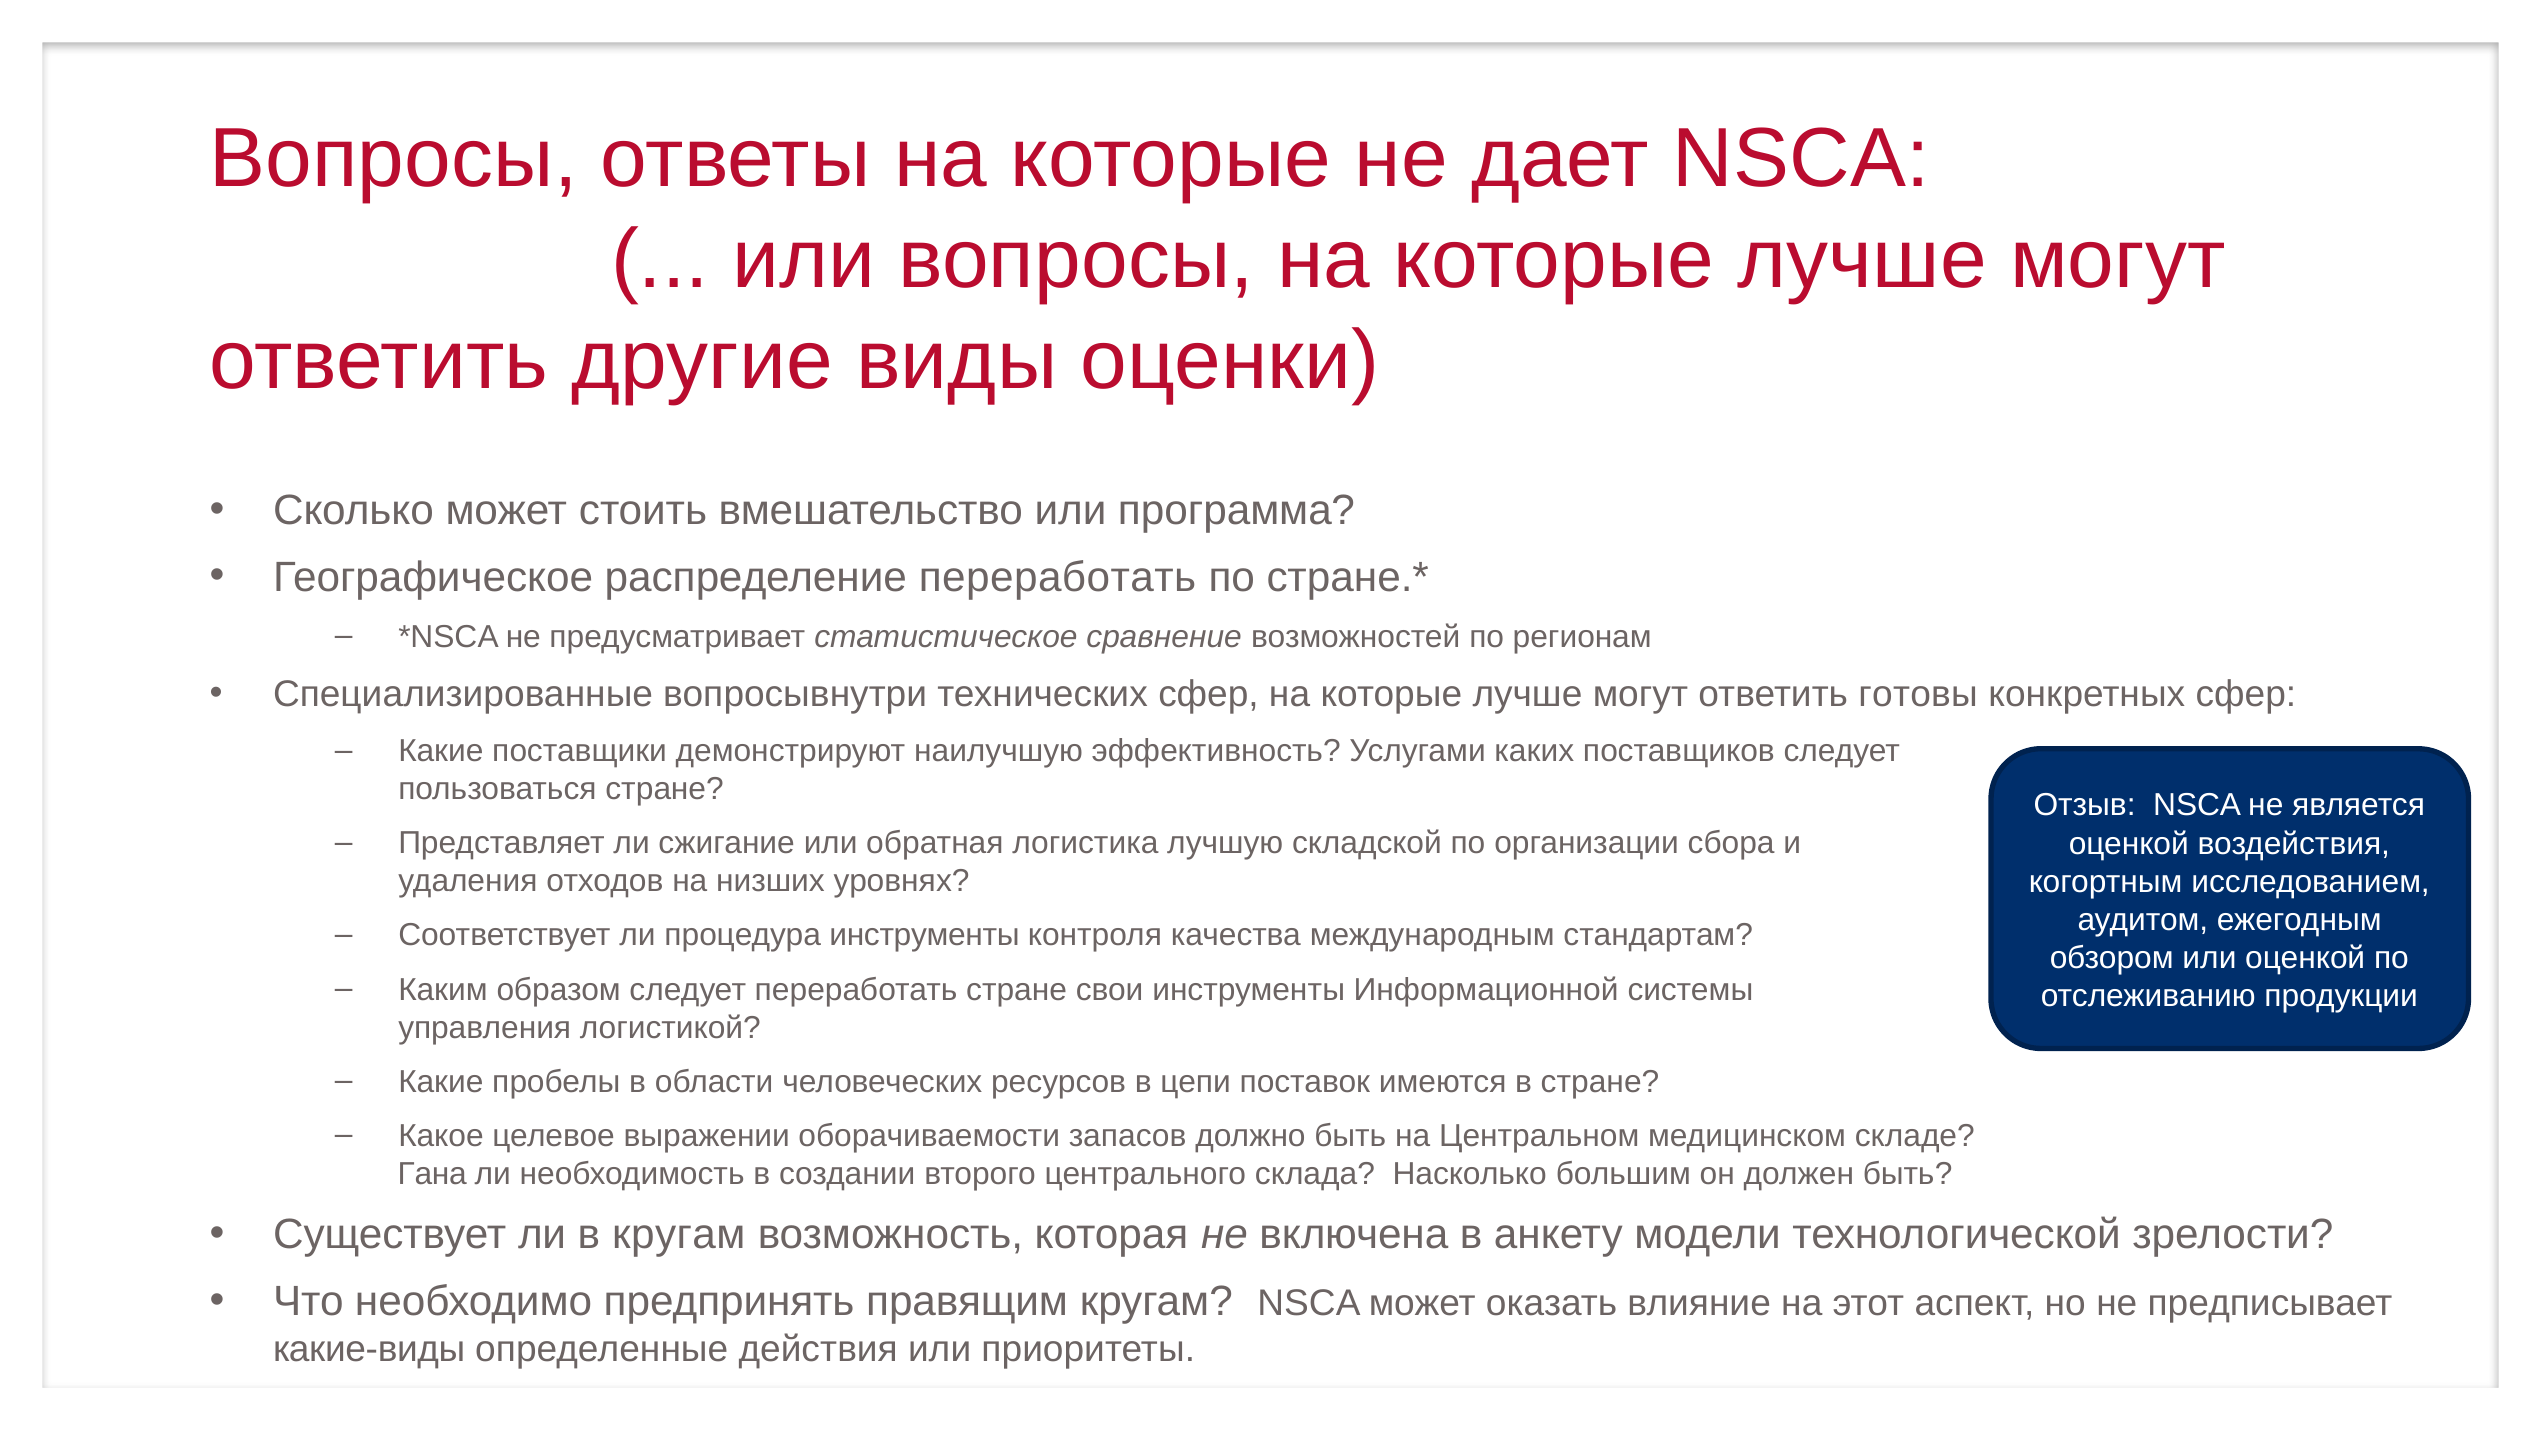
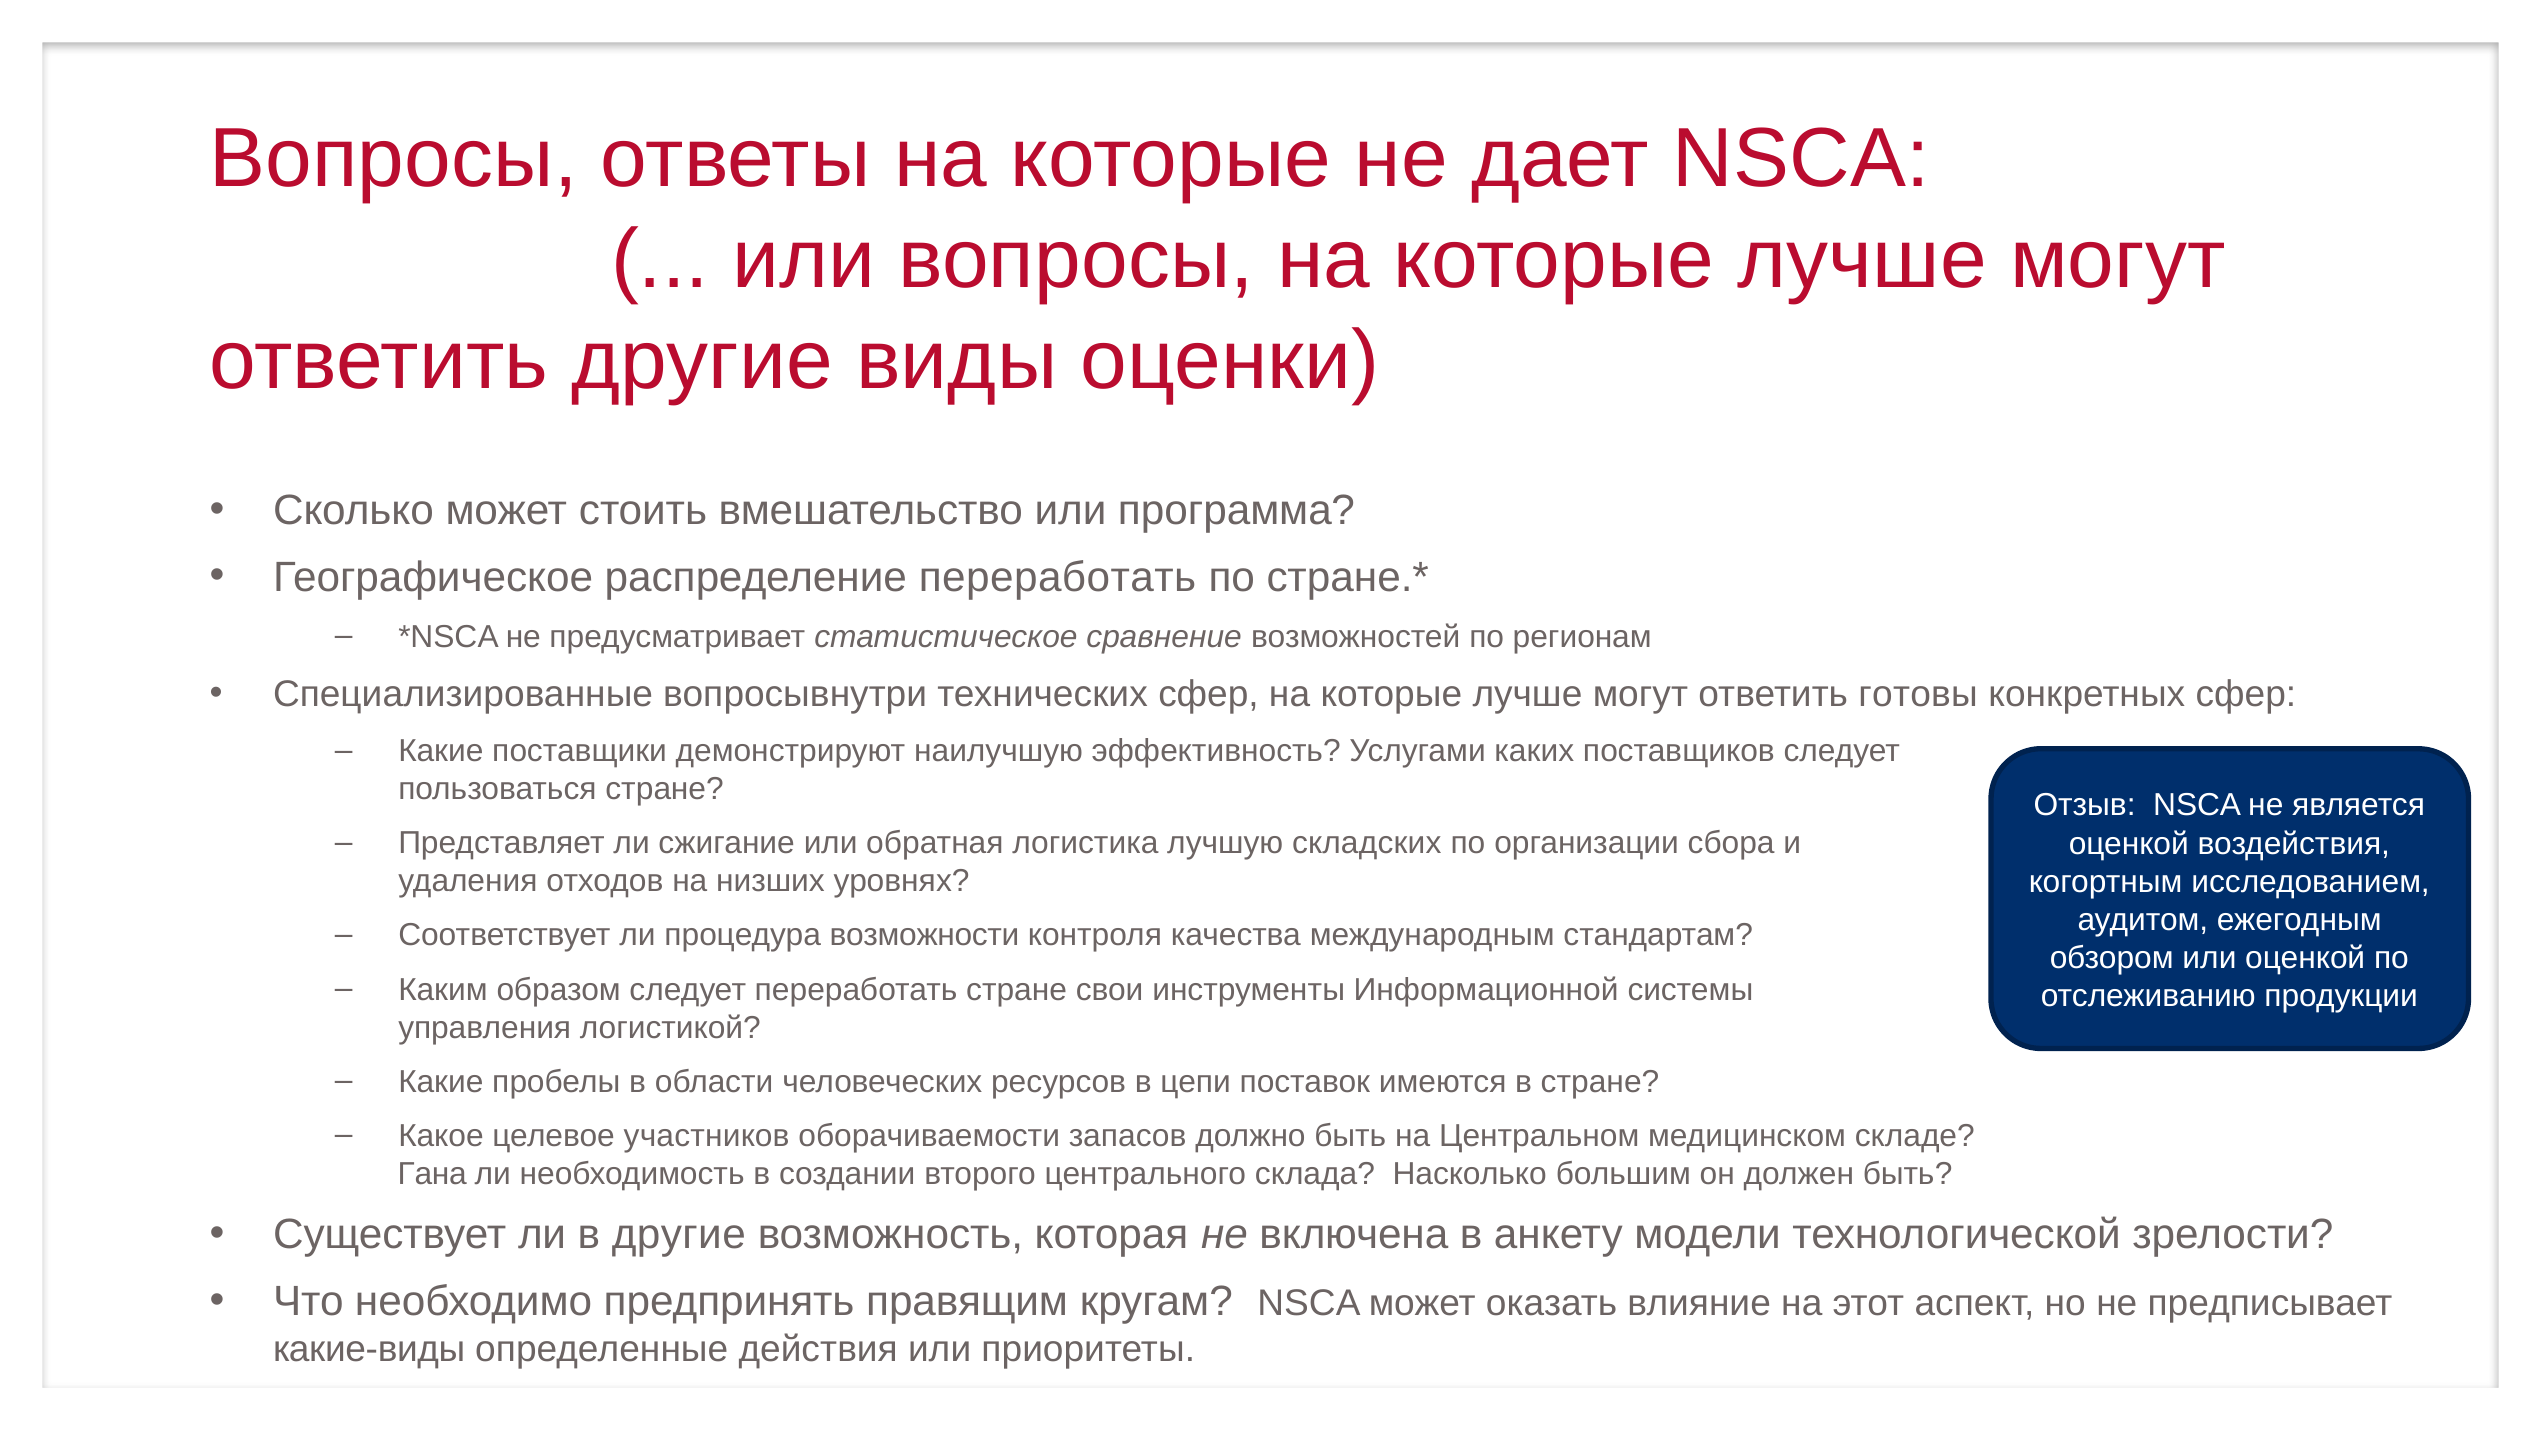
складской: складской -> складских (1367, 844)
процедура инструменты: инструменты -> возможности (925, 936)
выражении: выражении -> участников (707, 1136)
в кругам: кругам -> другие (679, 1235)
